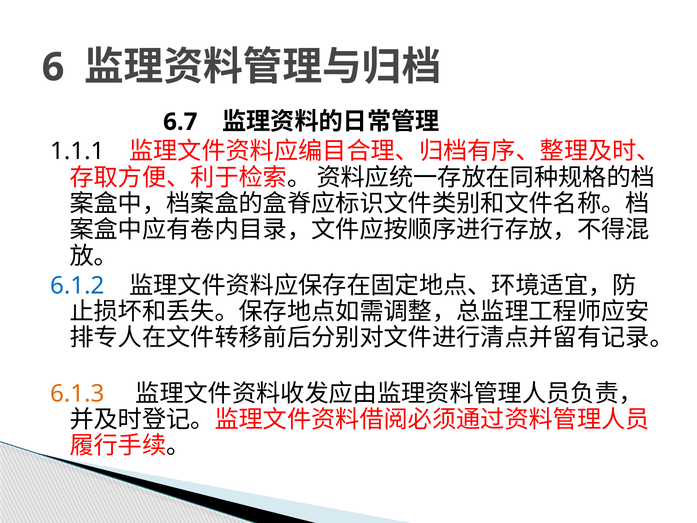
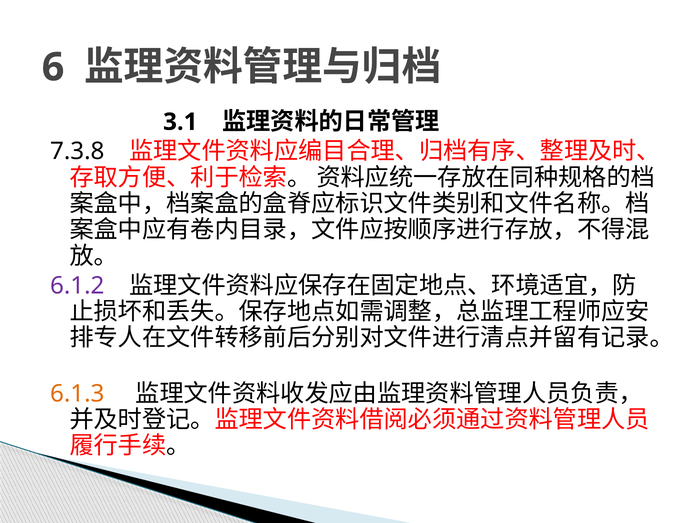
6.7: 6.7 -> 3.1 (180, 122)
1.1.1: 1.1.1 -> 7.3.8 (77, 151)
6.1.2 colour: blue -> purple (77, 285)
